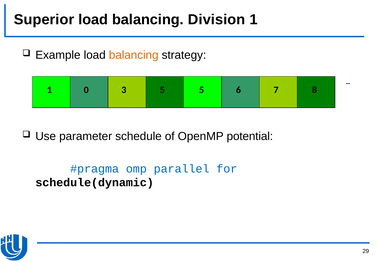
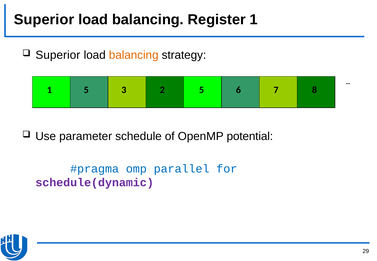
Division: Division -> Register (217, 20)
Example: Example -> Superior (58, 55)
1 0: 0 -> 5 (86, 90)
3 5: 5 -> 2 (162, 90)
schedule(dynamic colour: black -> purple (95, 183)
